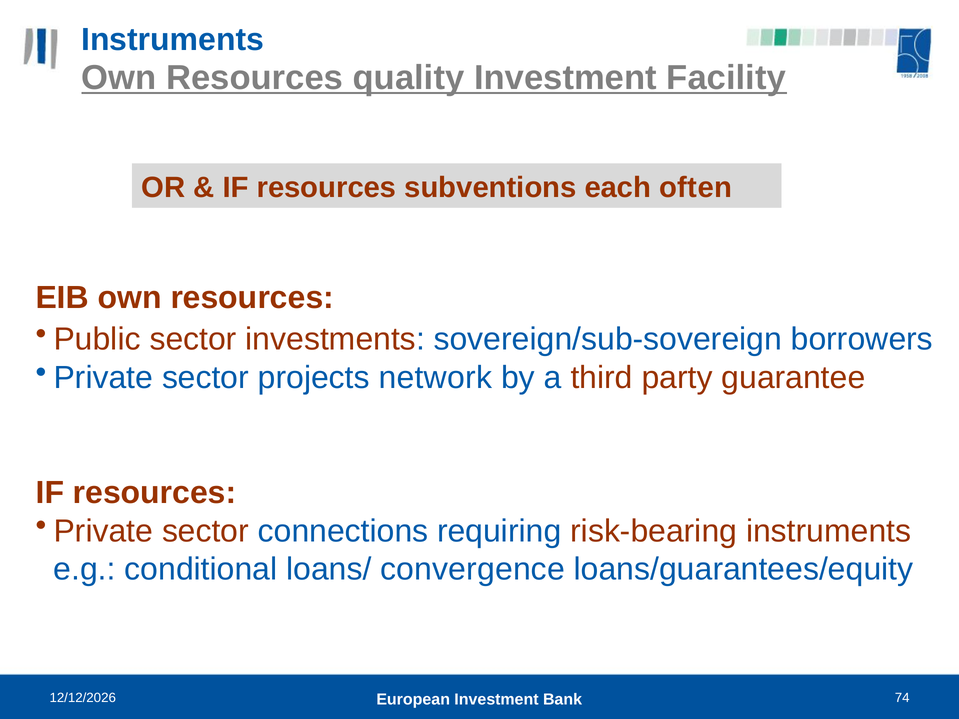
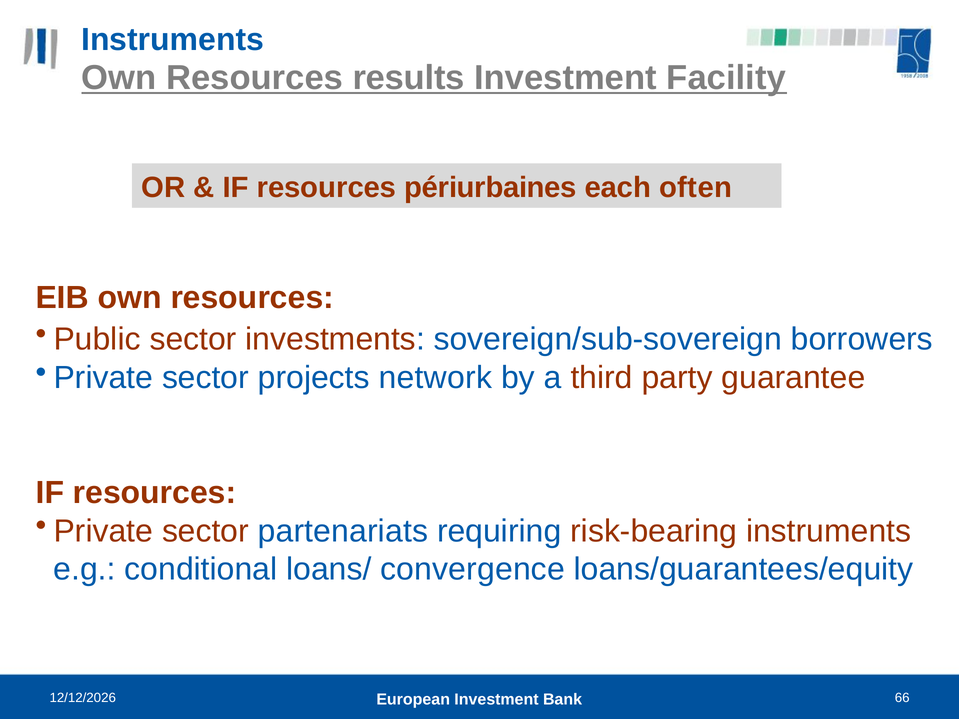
quality: quality -> results (409, 78)
subventions: subventions -> périurbaines (491, 188)
connections: connections -> partenariats (343, 531)
74: 74 -> 66 (902, 698)
